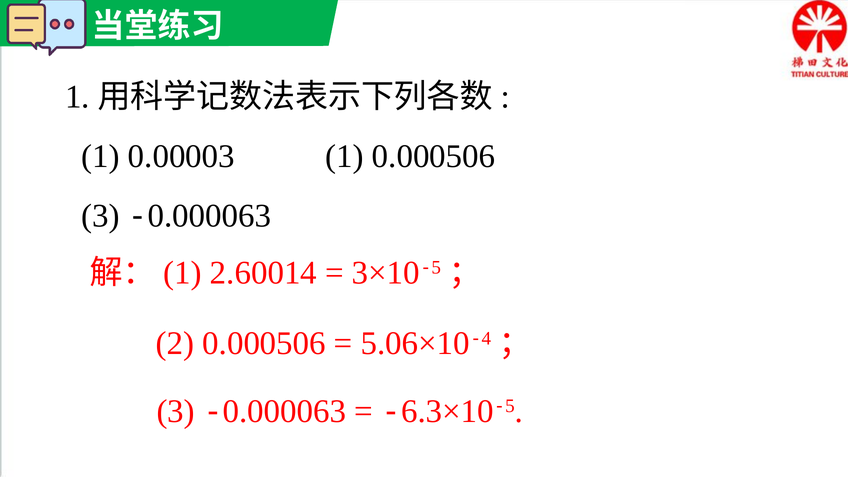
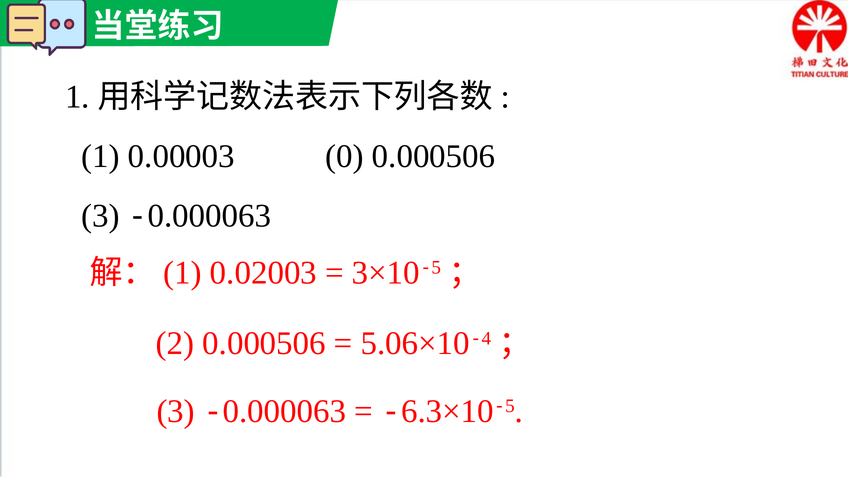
0.00003 1: 1 -> 0 (345, 156)
2.60014: 2.60014 -> 0.02003 (263, 273)
